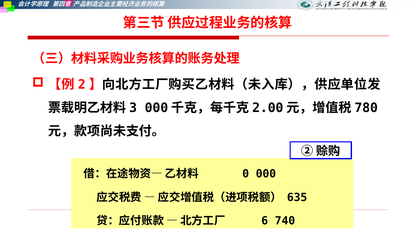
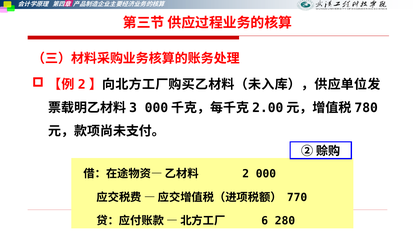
0: 0 -> 2 (246, 174)
635: 635 -> 770 (297, 198)
740: 740 -> 280 (285, 221)
